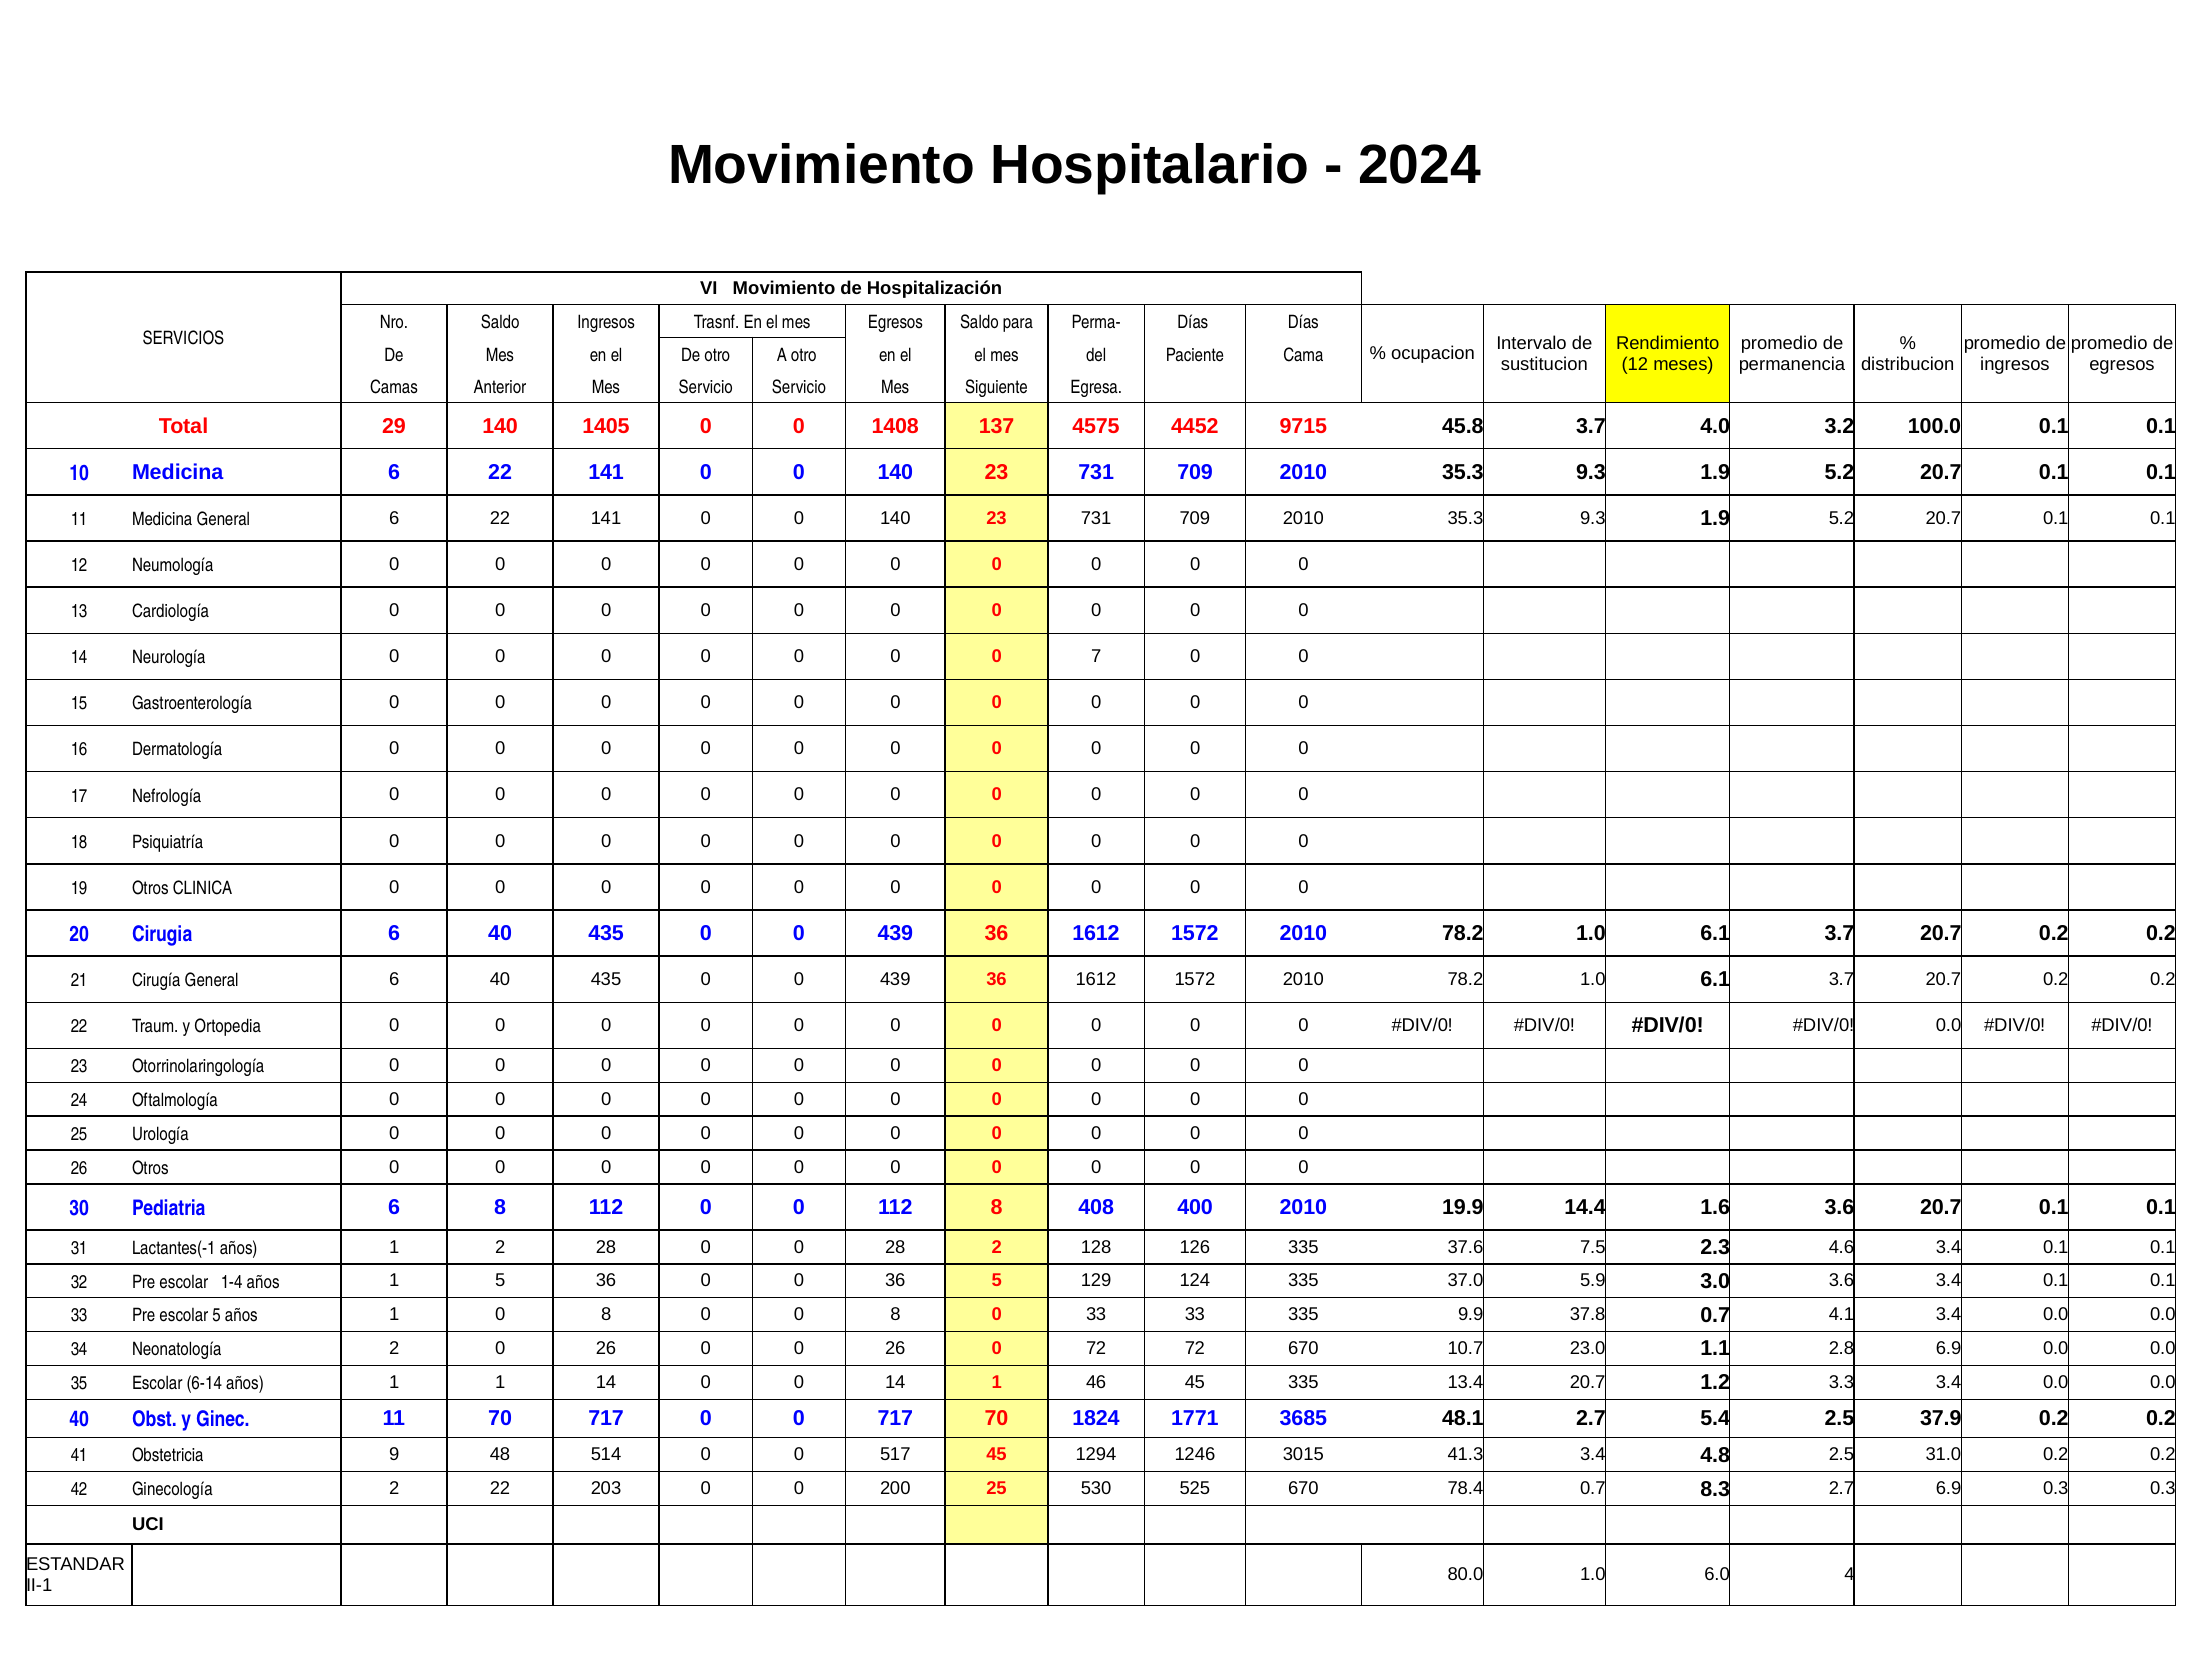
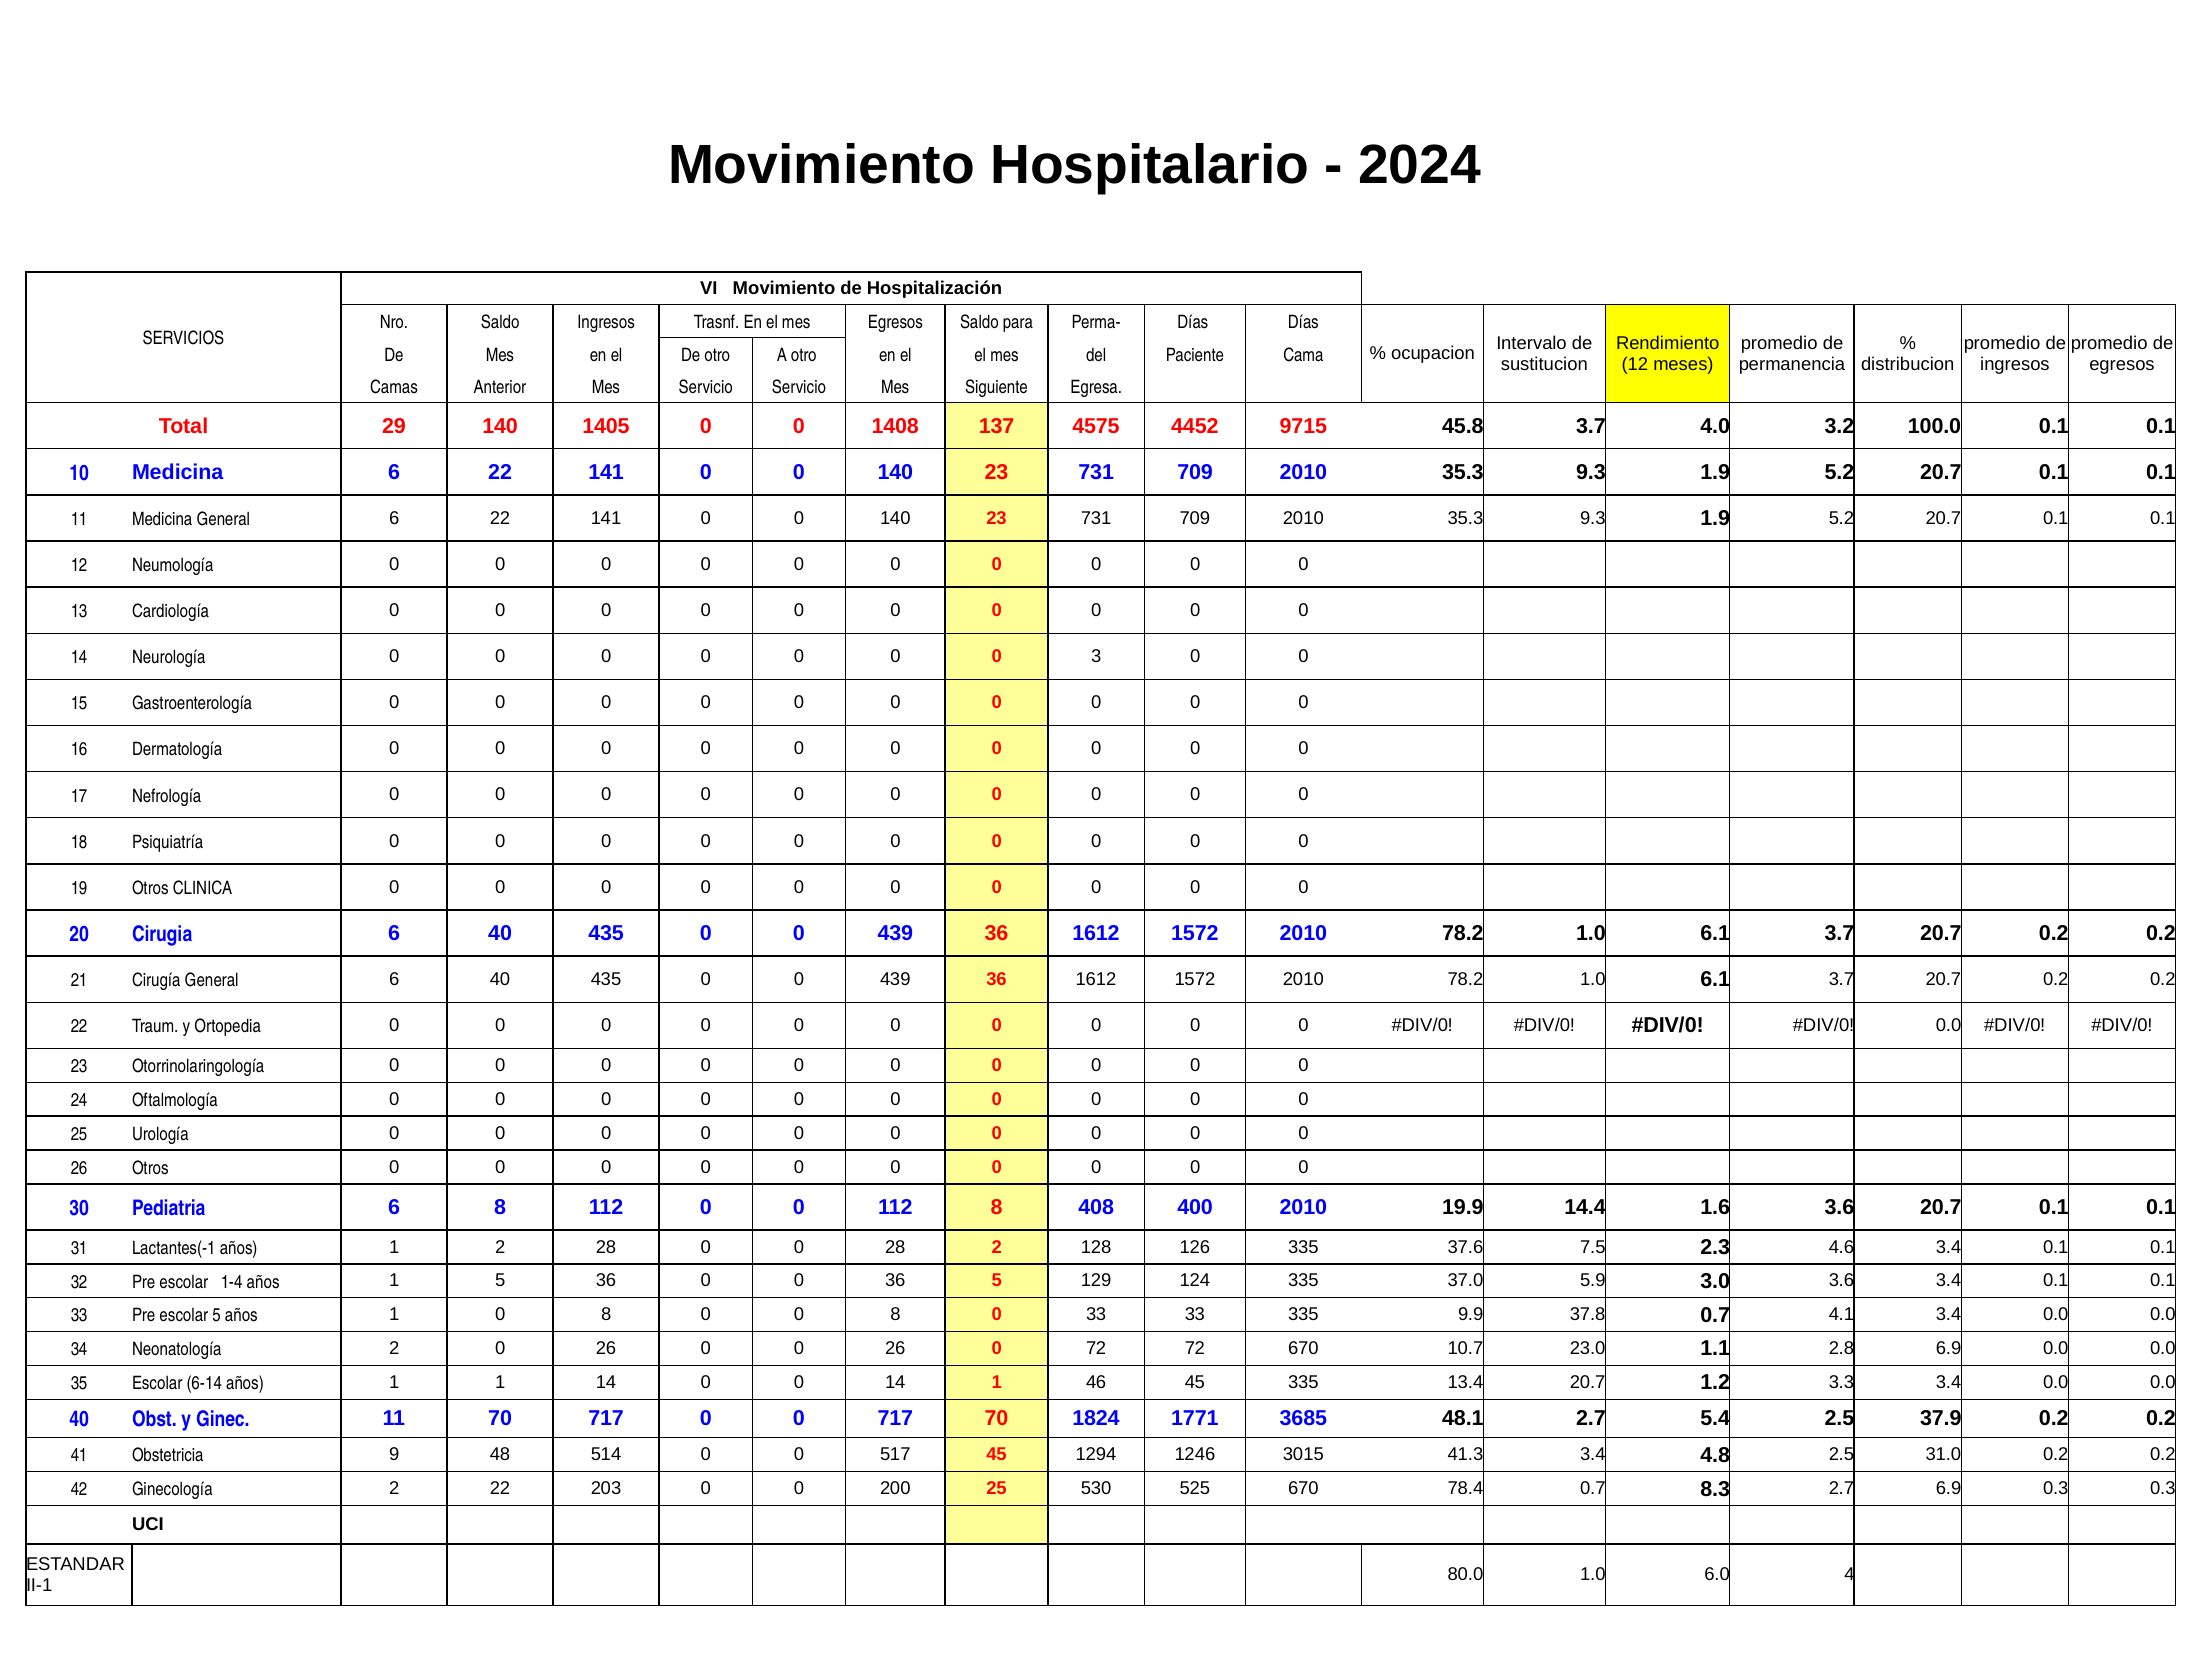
7: 7 -> 3 (1096, 657)
